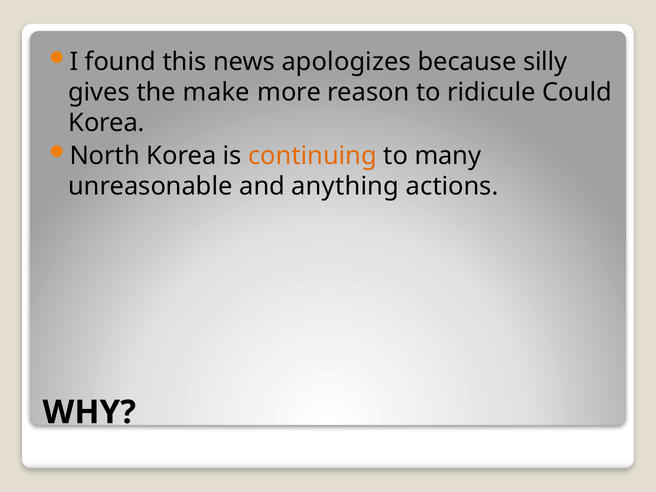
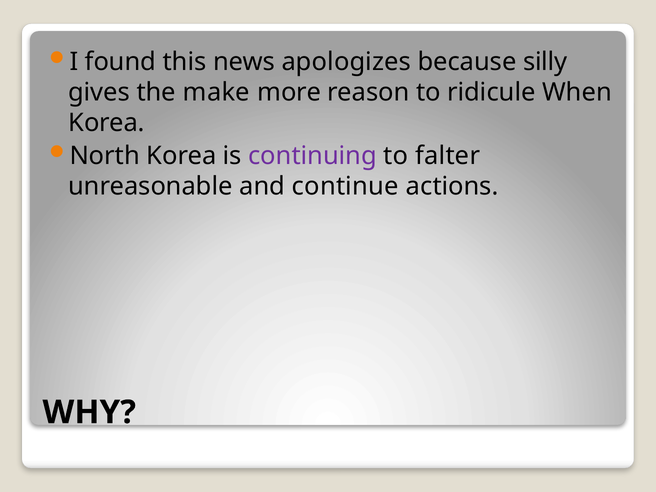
Could: Could -> When (577, 92)
continuing colour: orange -> purple (313, 156)
many: many -> falter (448, 156)
anything: anything -> continue (345, 186)
